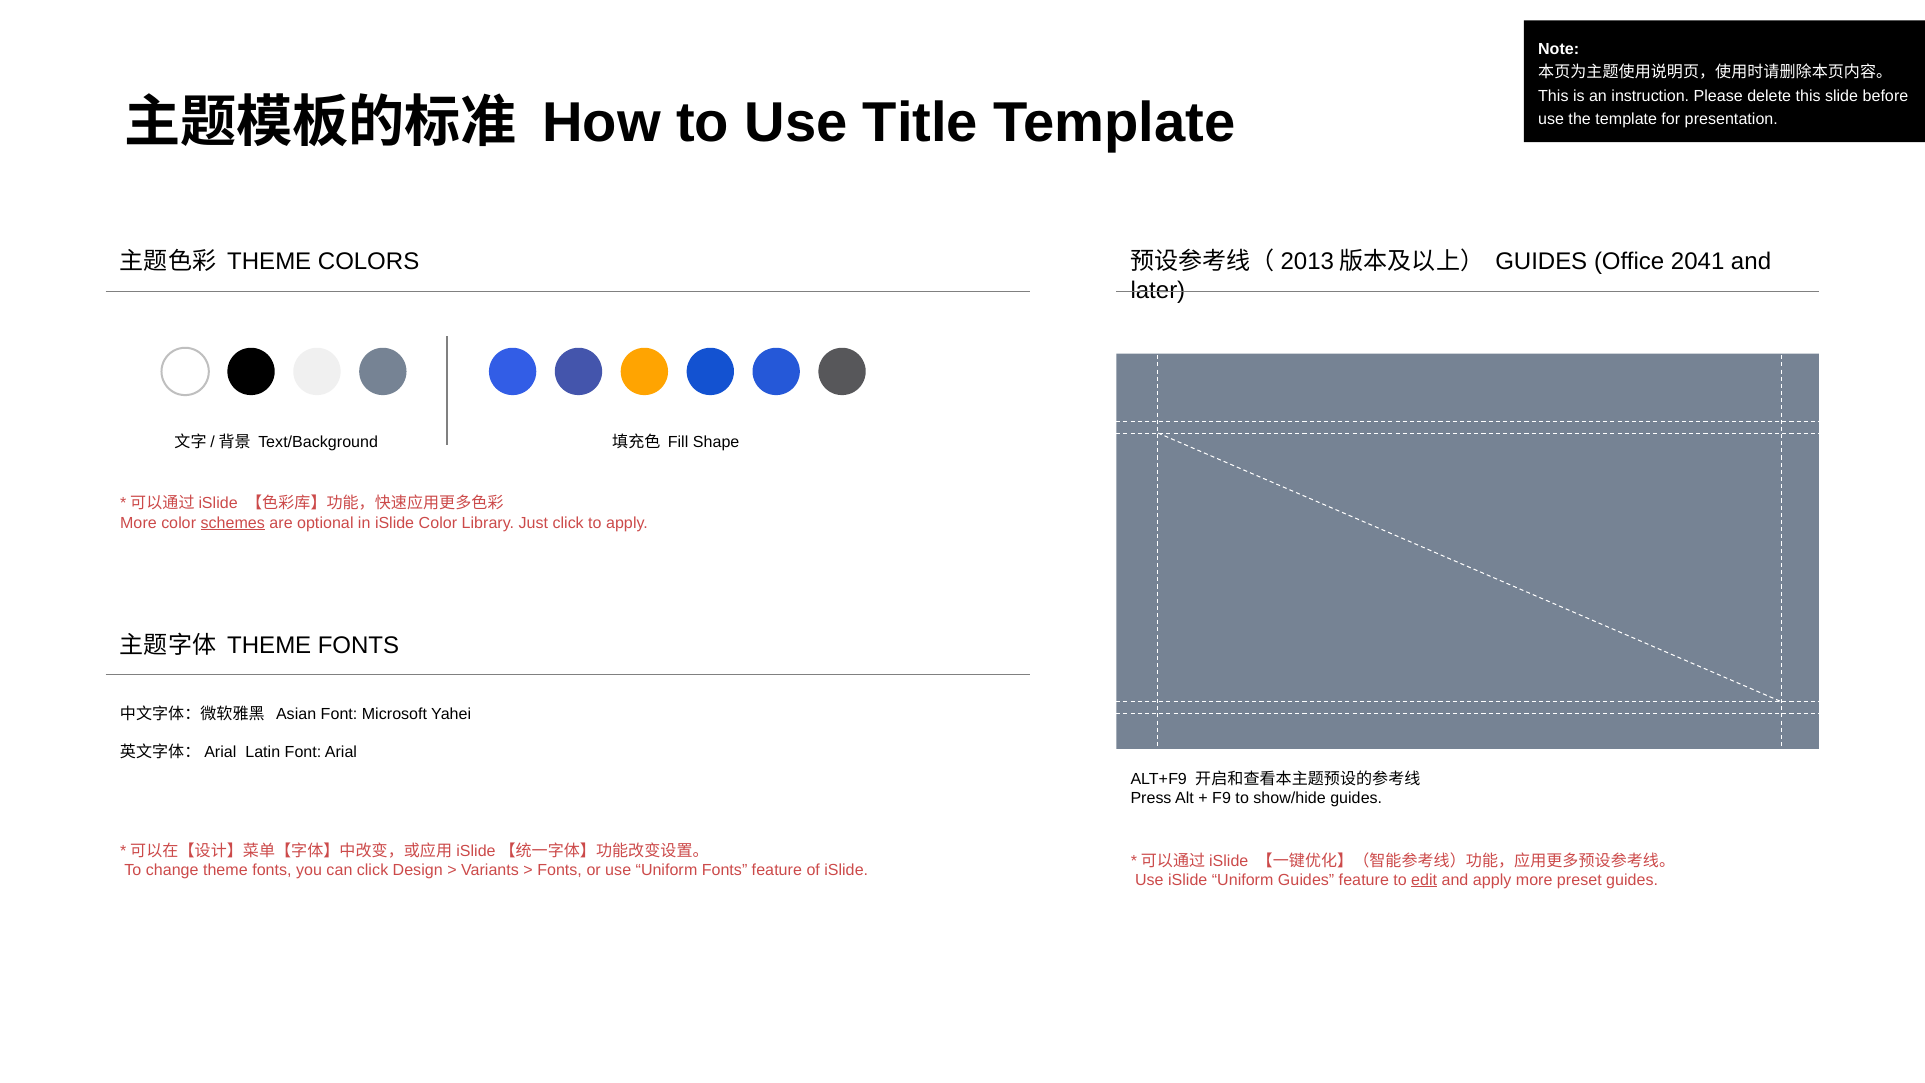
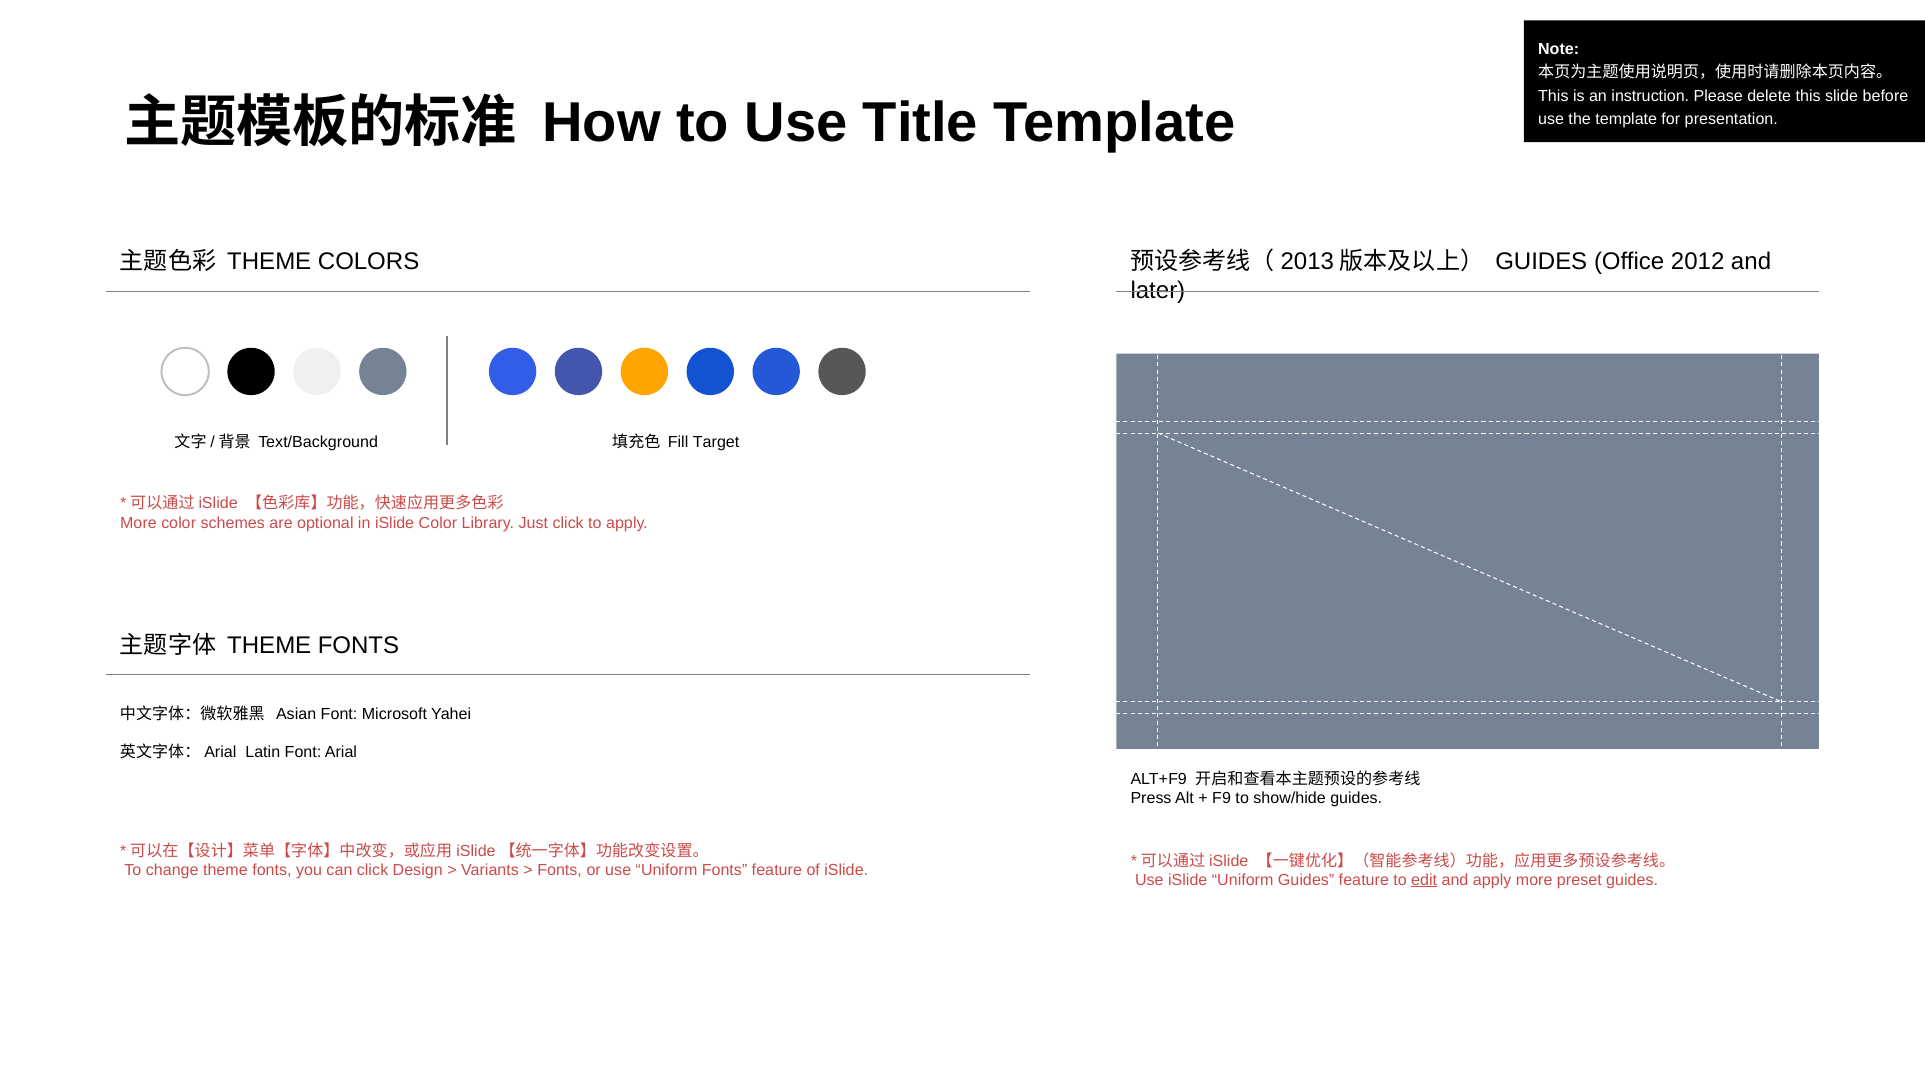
2041: 2041 -> 2012 (1698, 262)
Shape: Shape -> Target (716, 442)
schemes underline: present -> none (233, 523)
